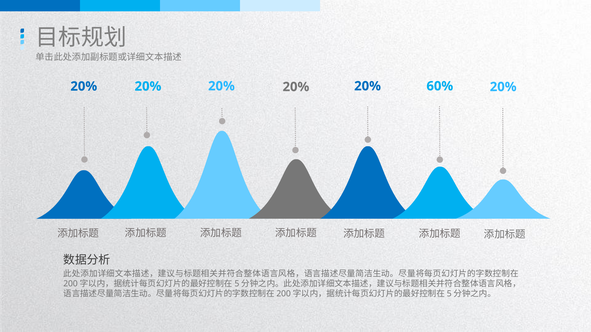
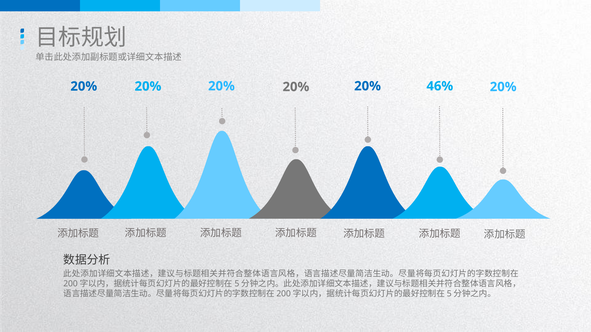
60%: 60% -> 46% (440, 86)
